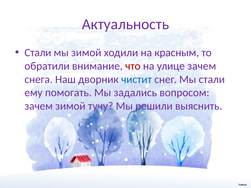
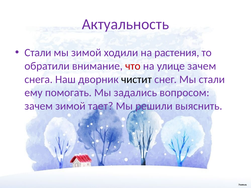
красным: красным -> растения (177, 53)
чистит colour: blue -> black (136, 79)
тучу: тучу -> тает (101, 106)
